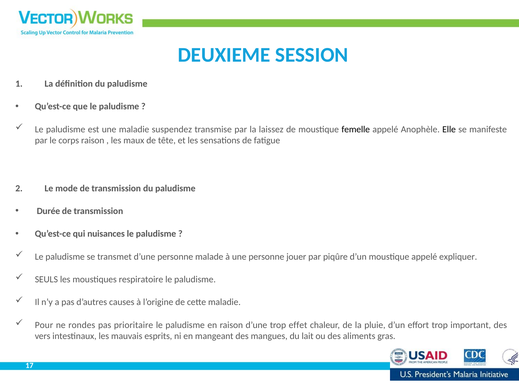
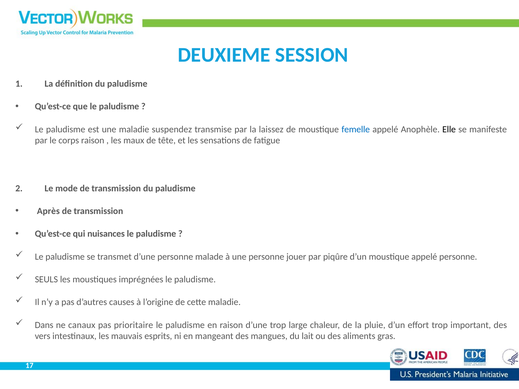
femelle colour: black -> blue (356, 129)
Durée: Durée -> Après (48, 211)
appelé expliquer: expliquer -> personne (458, 257)
respiratoire: respiratoire -> imprégnées (141, 280)
Pour: Pour -> Dans (44, 325)
rondes: rondes -> canaux (82, 325)
effet: effet -> large (298, 325)
